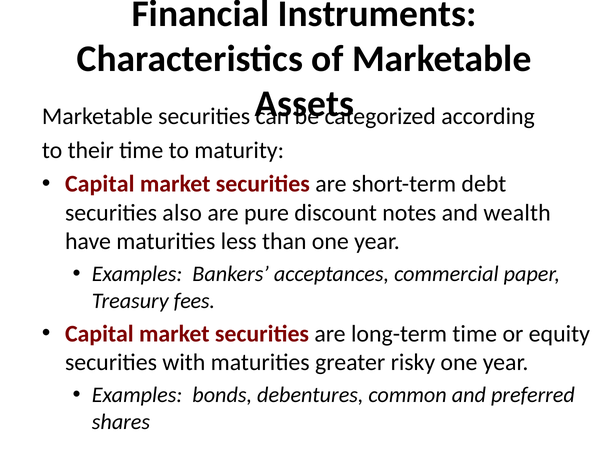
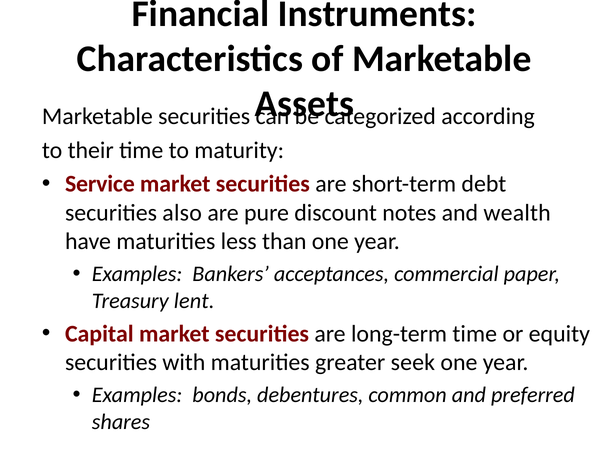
Capital: Capital -> Service (100, 184)
fees: fees -> lent (194, 300)
risky: risky -> seek (413, 362)
